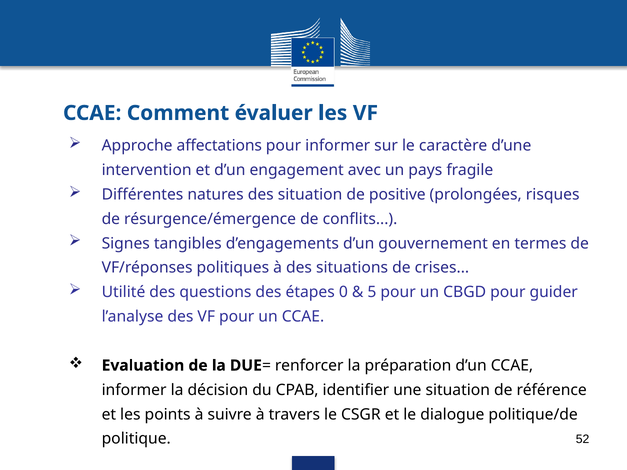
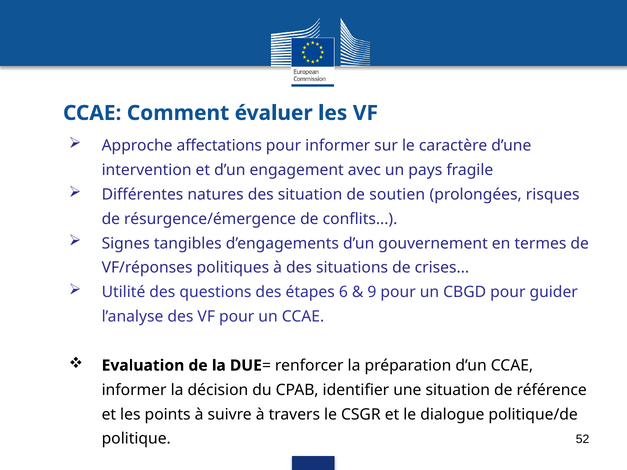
positive: positive -> soutien (397, 195)
0: 0 -> 6 (343, 292)
5: 5 -> 9 (372, 292)
